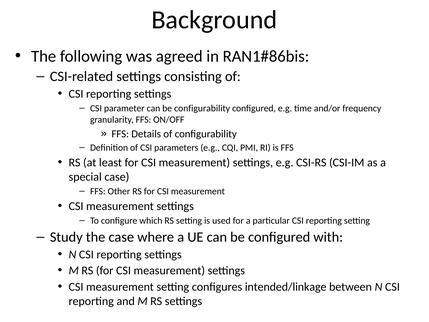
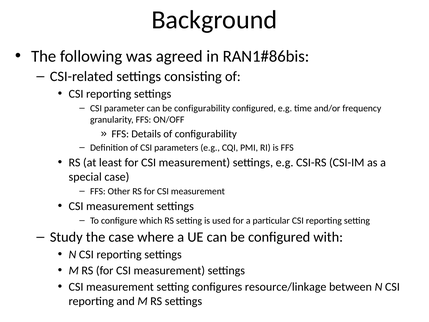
intended/linkage: intended/linkage -> resource/linkage (286, 287)
